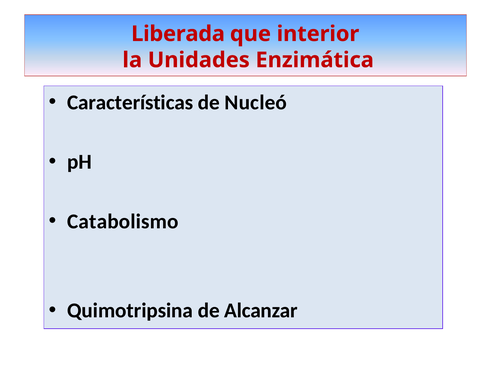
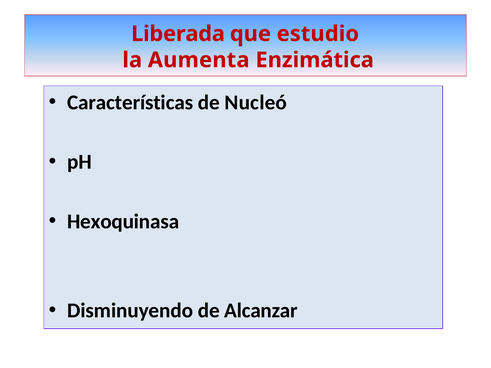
interior: interior -> estudio (318, 34)
Unidades: Unidades -> Aumenta (199, 60)
Catabolismo: Catabolismo -> Hexoquinasa (123, 222)
Quimotripsina: Quimotripsina -> Disminuyendo (130, 311)
